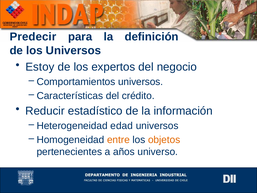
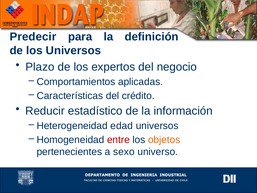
Estoy: Estoy -> Plazo (40, 67)
Comportamientos universos: universos -> aplicadas (141, 82)
entre colour: orange -> red (118, 140)
años: años -> sexo (124, 152)
